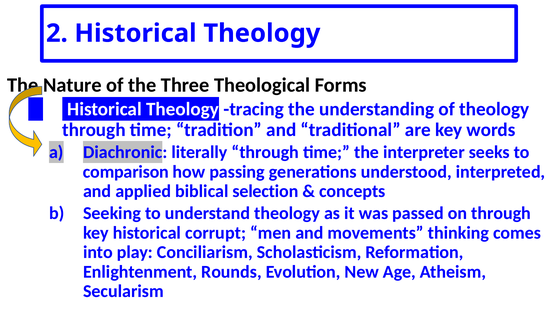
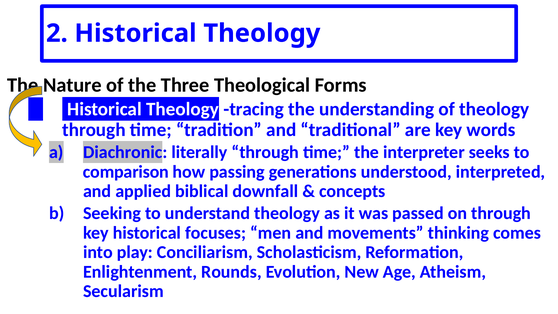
selection: selection -> downfall (265, 191)
corrupt: corrupt -> focuses (216, 233)
